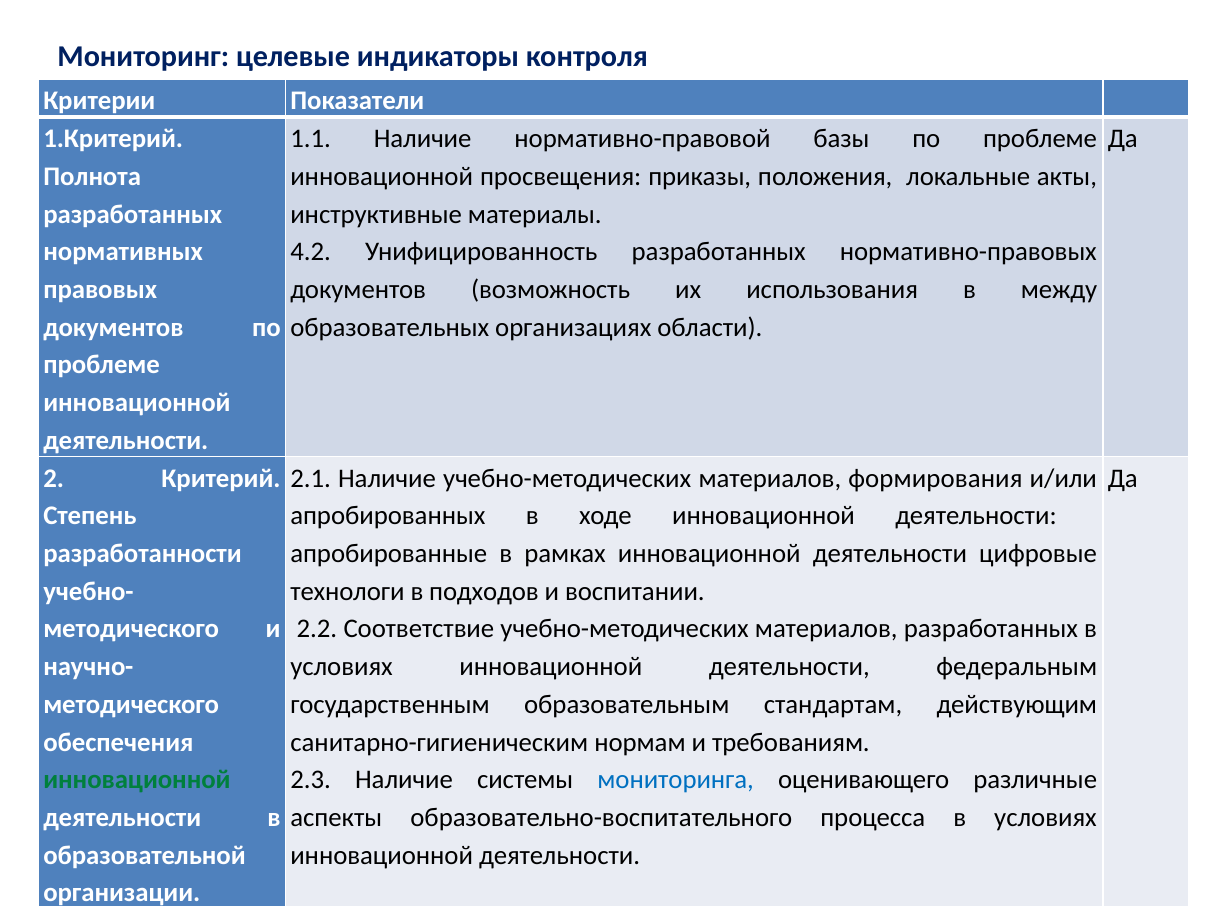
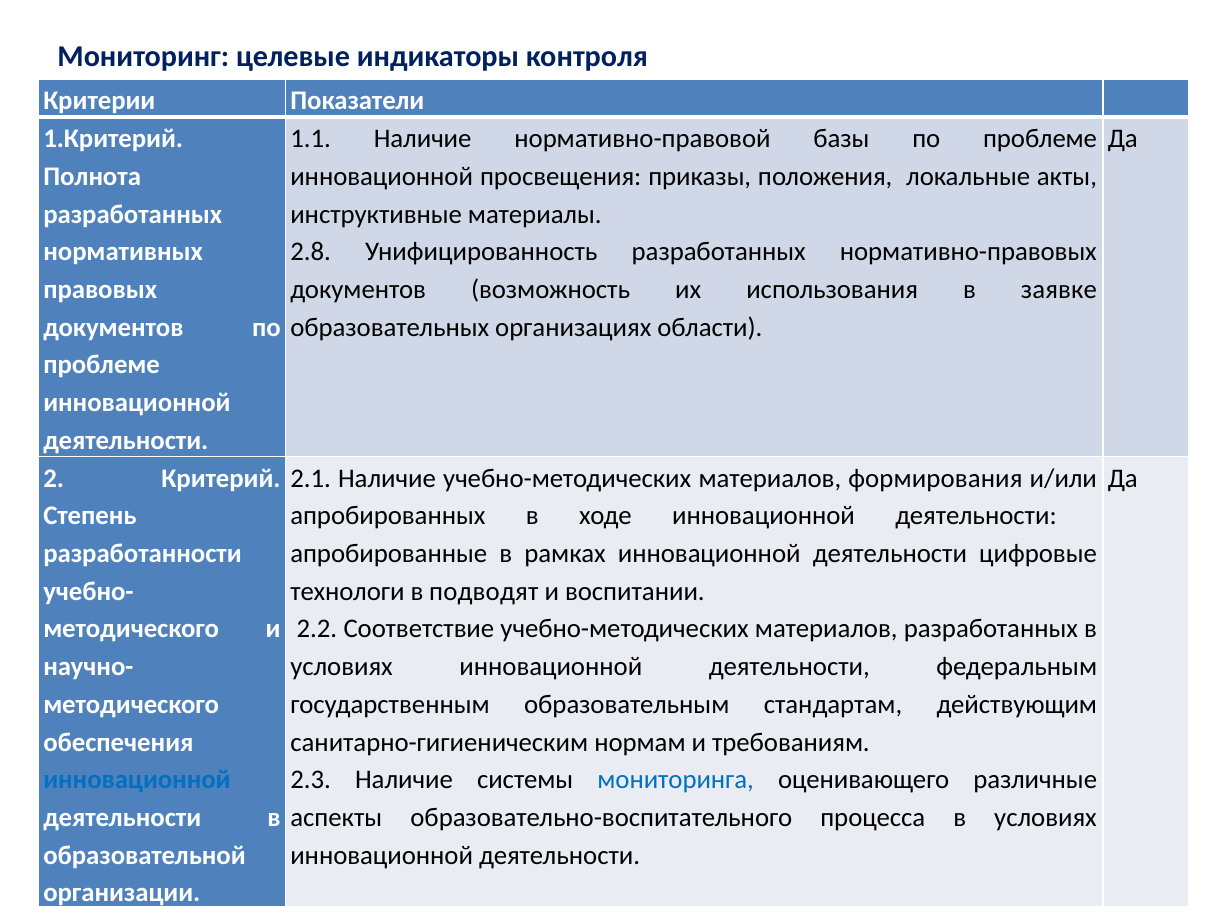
4.2: 4.2 -> 2.8 (311, 252)
между: между -> заявке (1059, 289)
подходов: подходов -> подводят (484, 591)
инновационной colour: green -> blue (137, 779)
